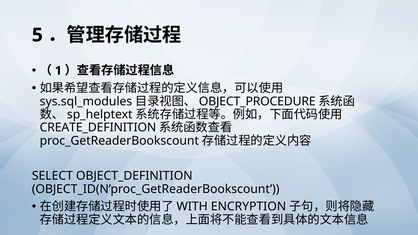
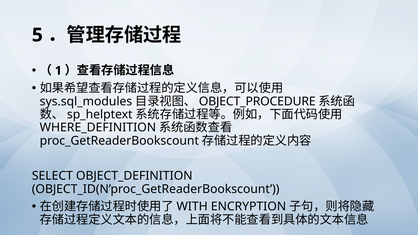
CREATE_DEFINITION: CREATE_DEFINITION -> WHERE_DEFINITION (98, 128)
